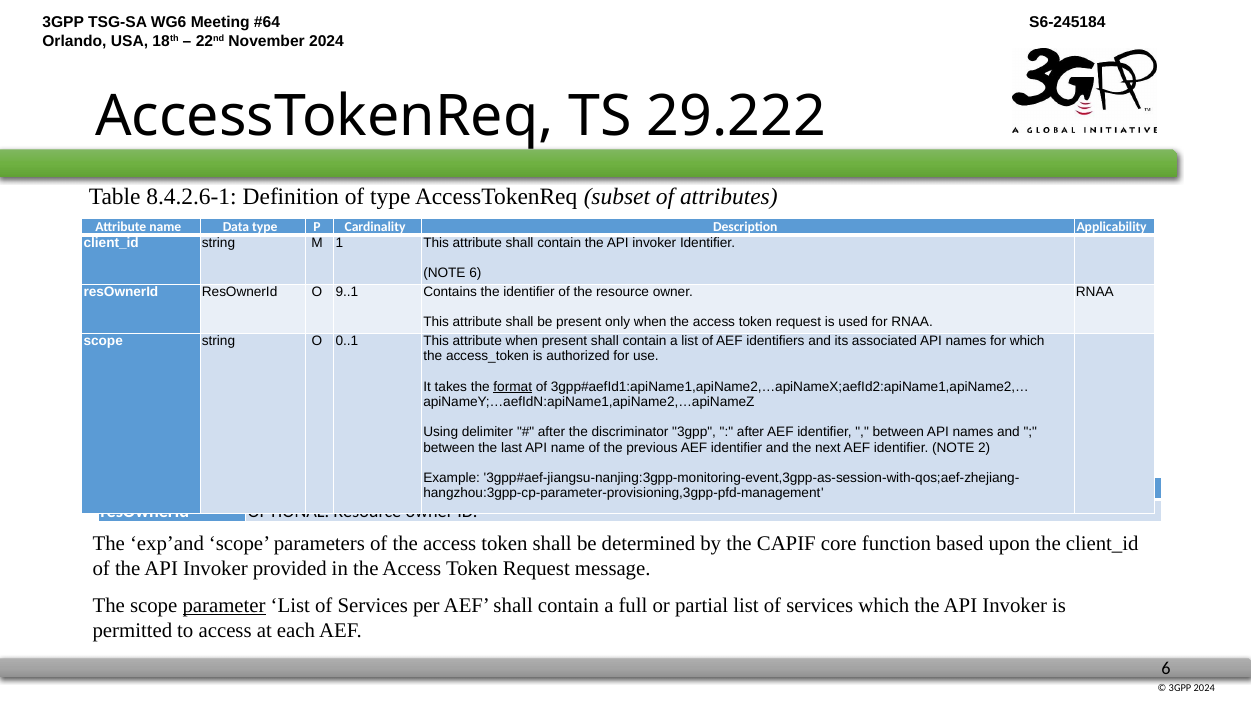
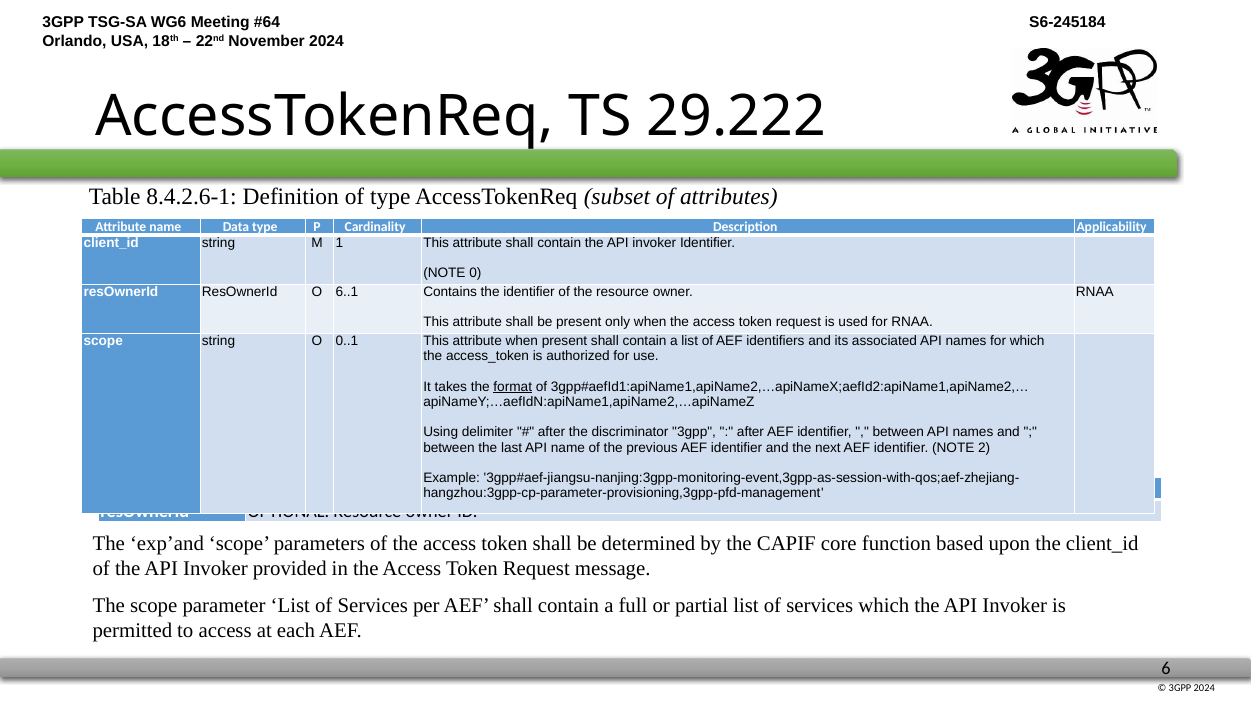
NOTE 6: 6 -> 0 (475, 273)
9..1: 9..1 -> 6..1 (347, 292)
parameter underline: present -> none (224, 605)
